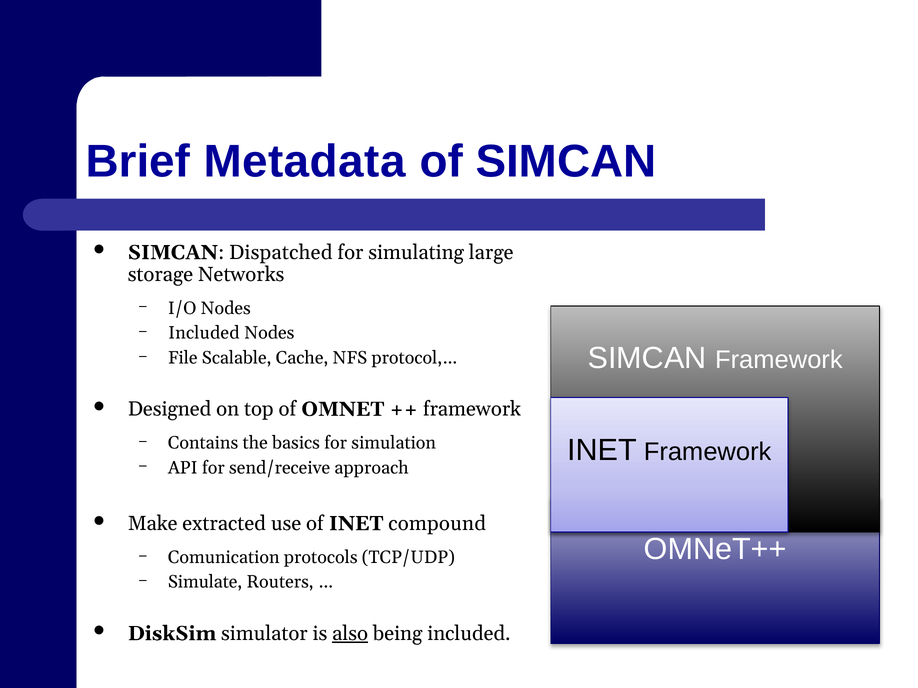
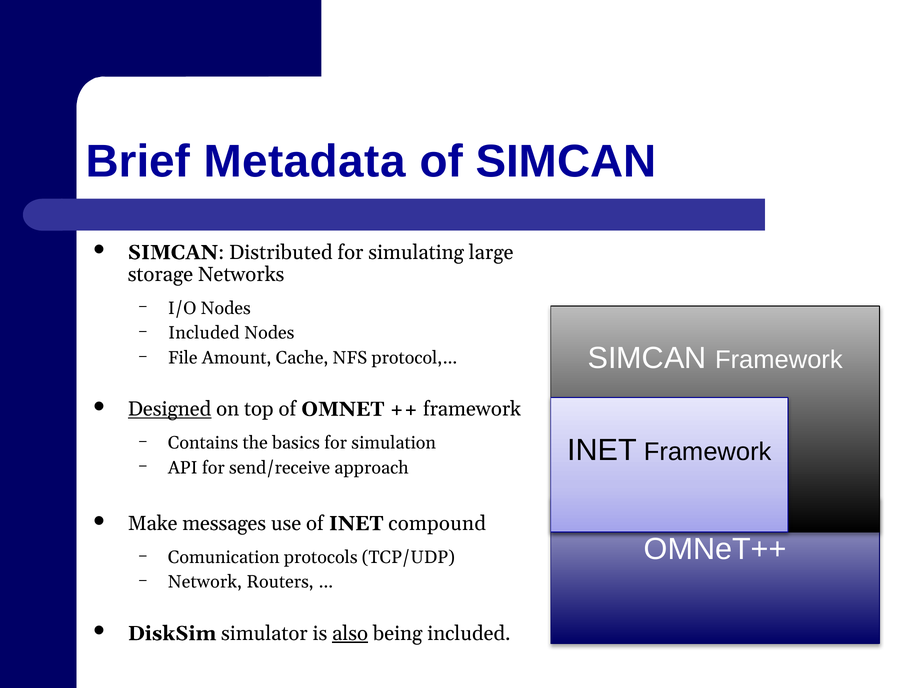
Dispatched: Dispatched -> Distributed (281, 253)
Scalable: Scalable -> Amount (237, 358)
Designed underline: none -> present (170, 409)
extracted: extracted -> messages (224, 524)
Simulate: Simulate -> Network (205, 582)
